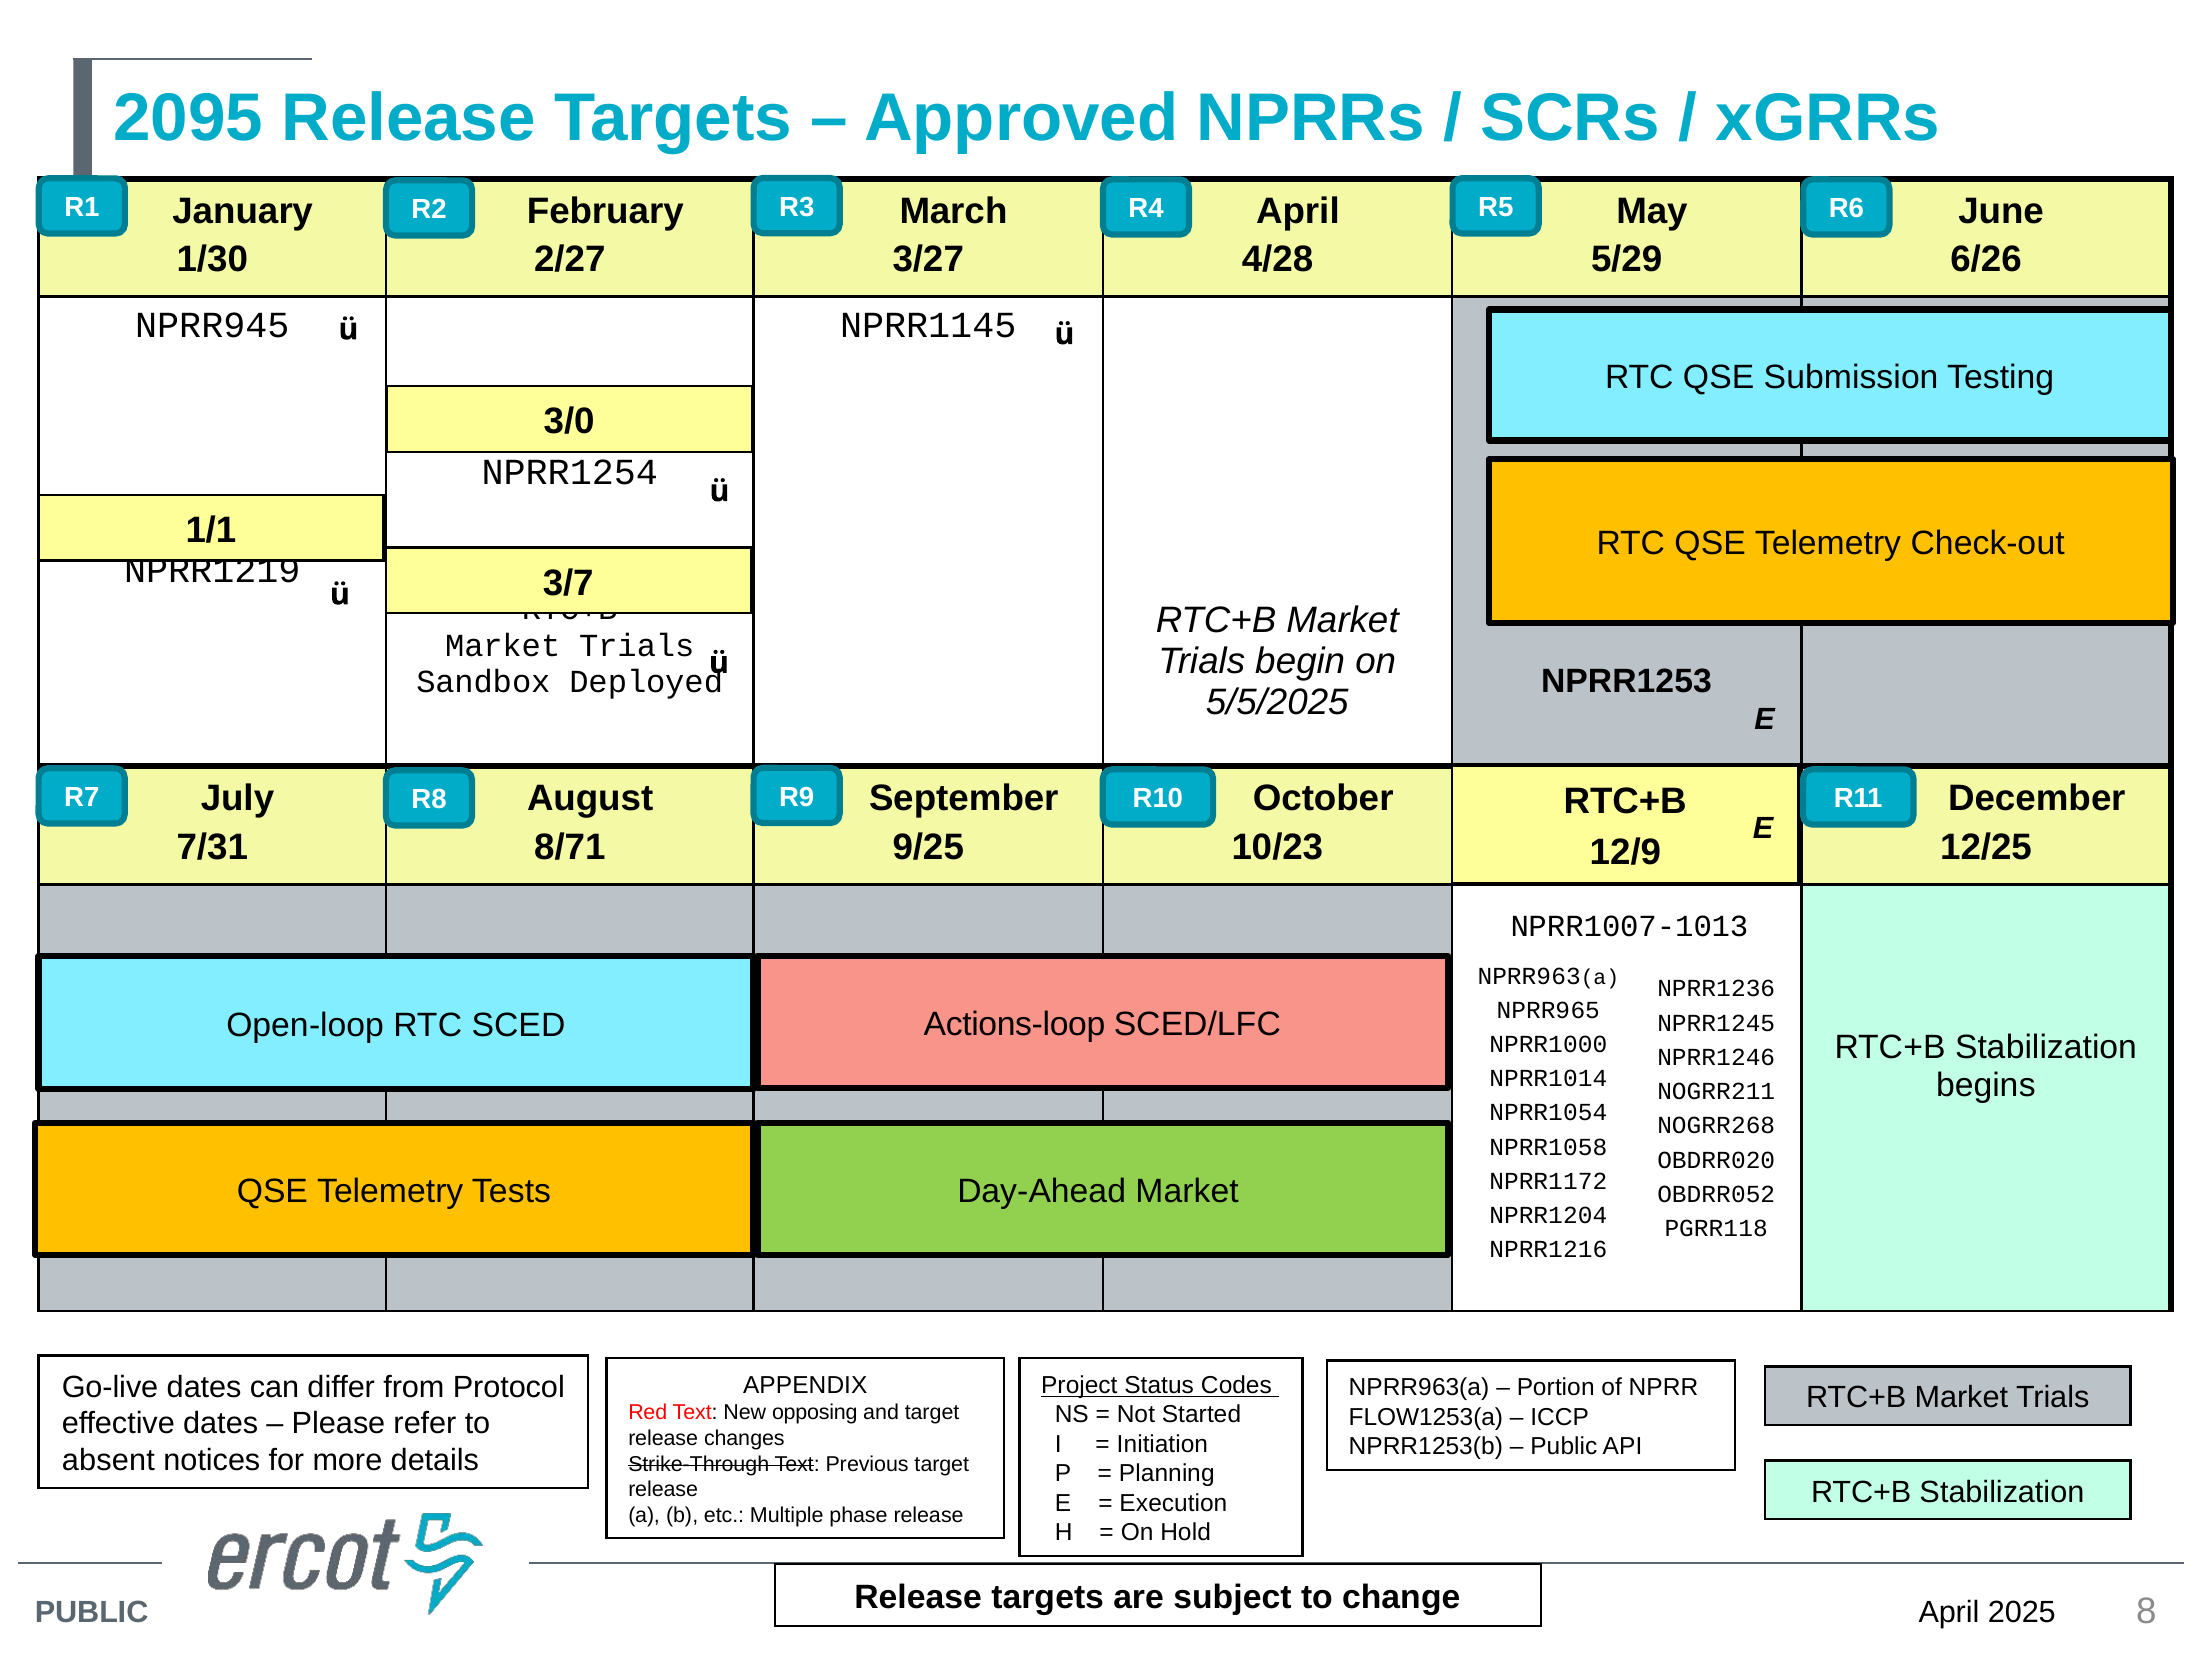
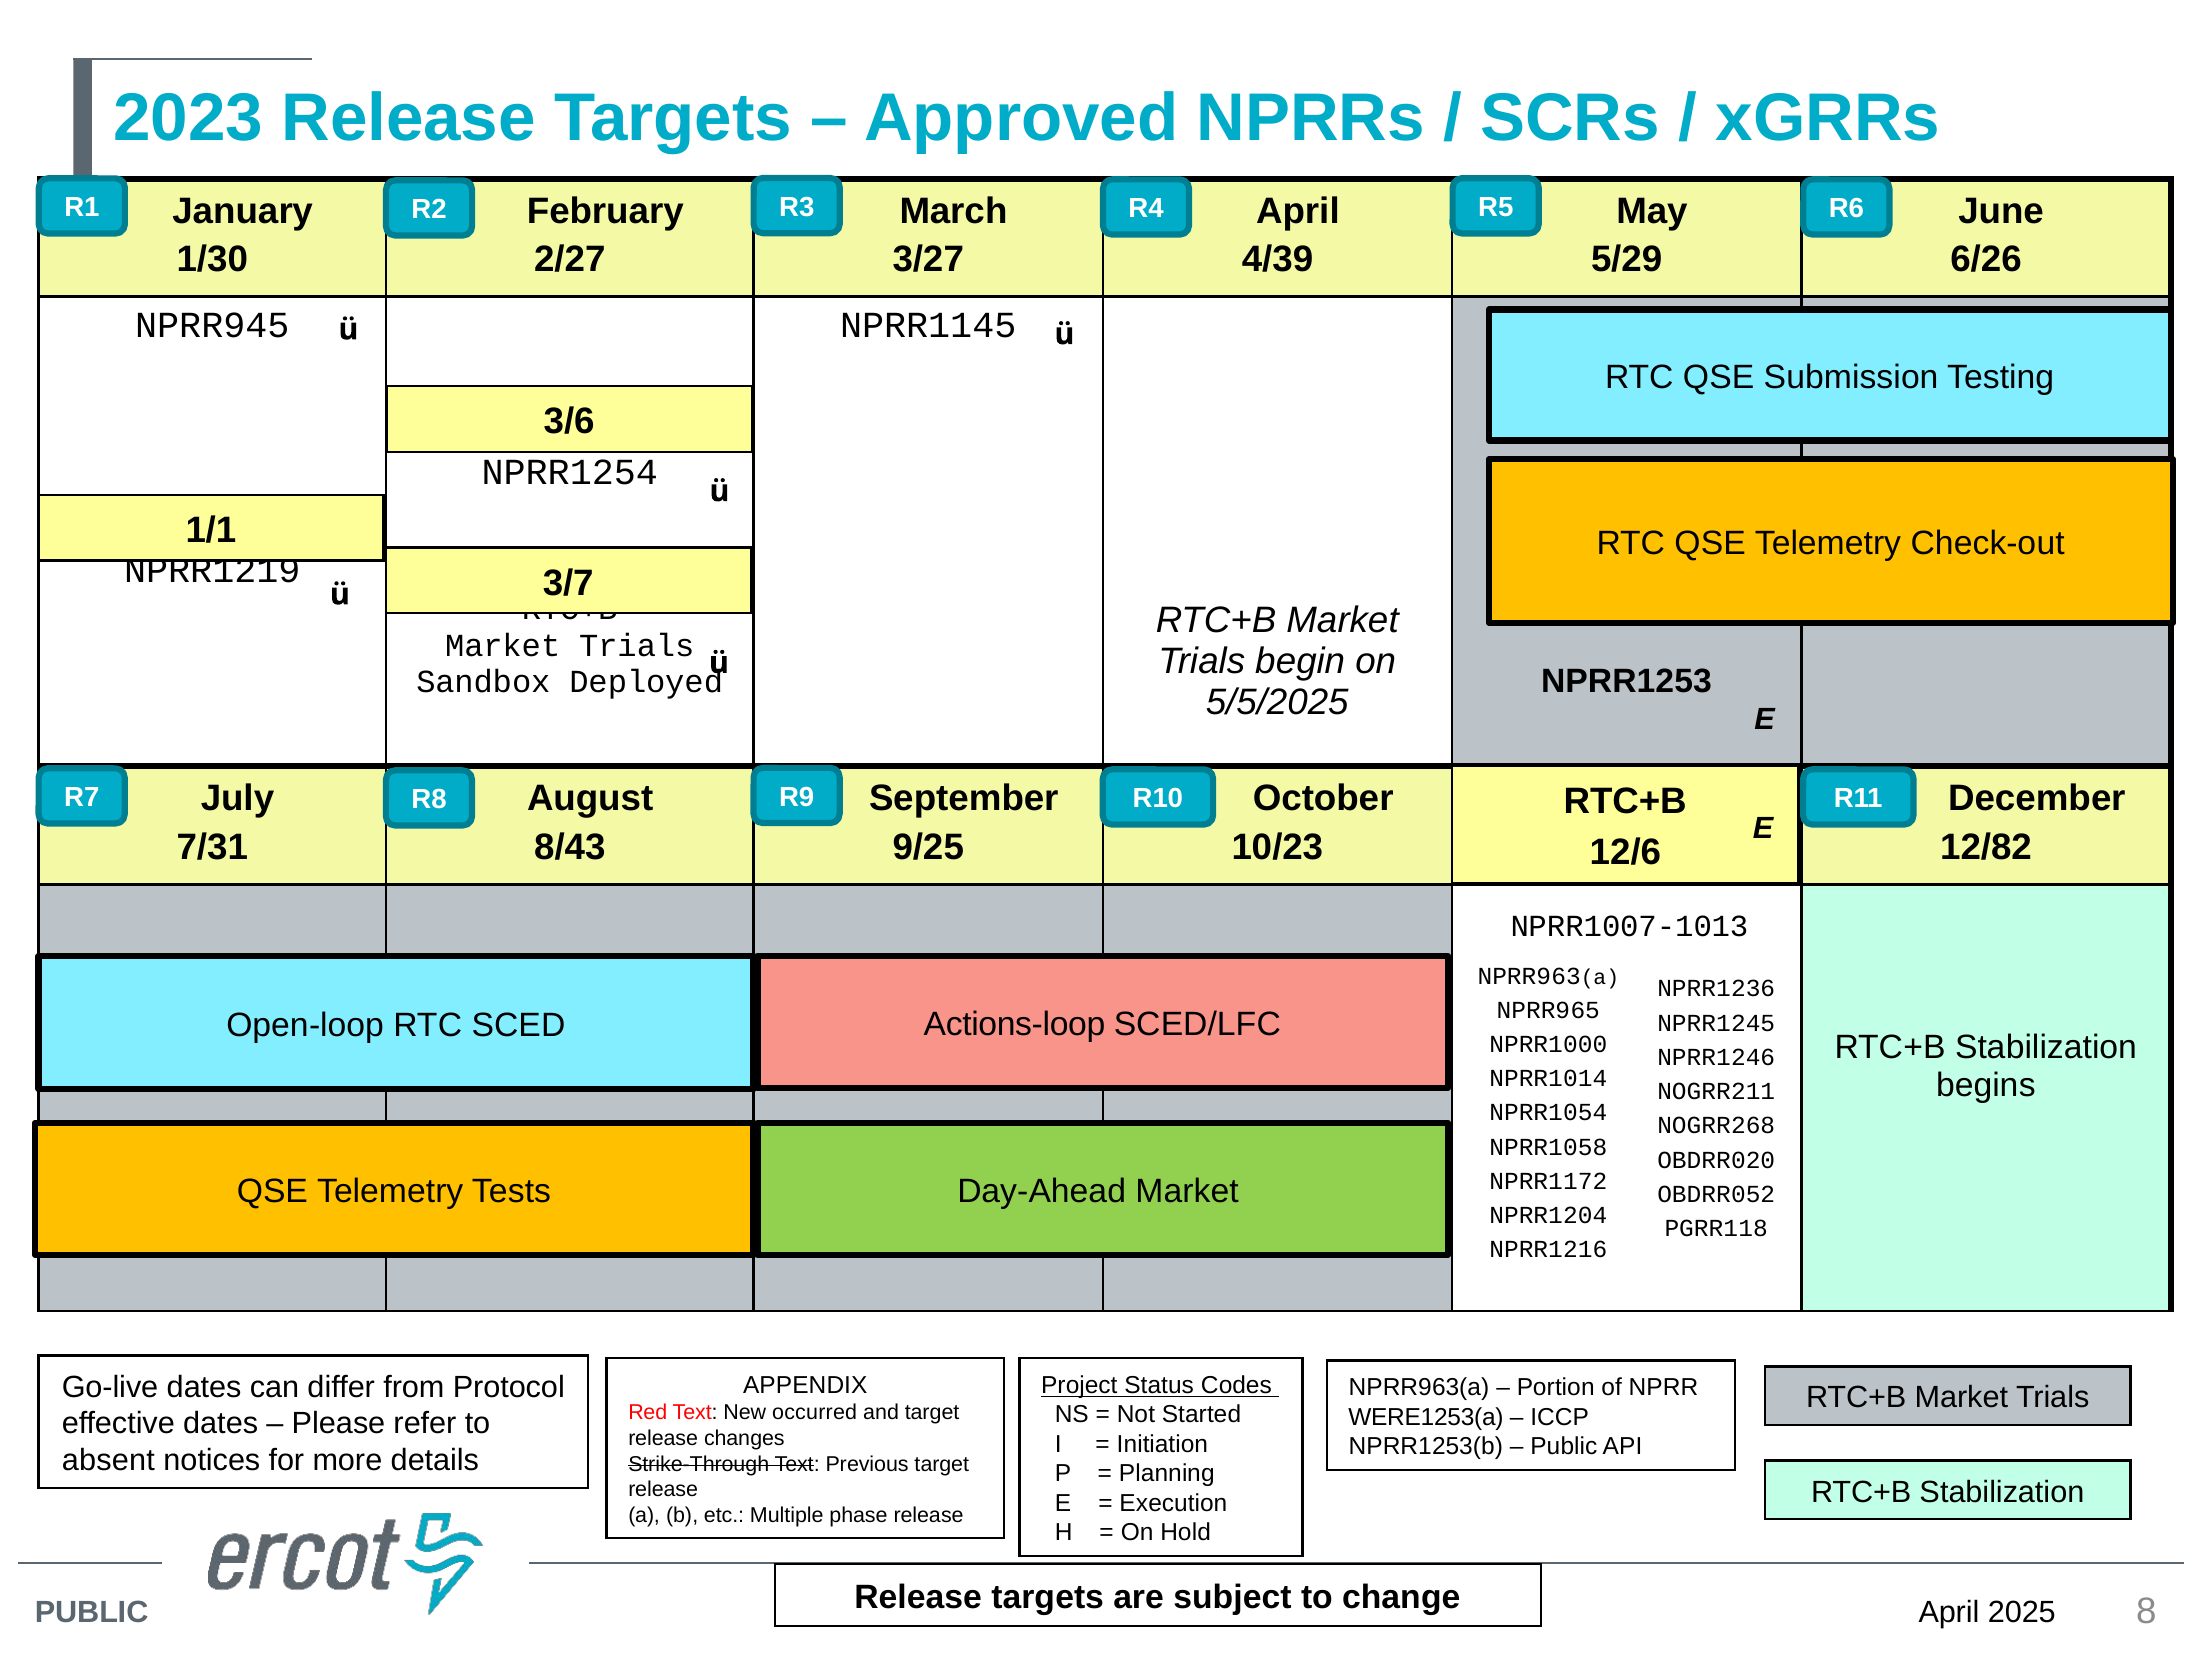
2095: 2095 -> 2023 (188, 119)
4/28: 4/28 -> 4/39 (1277, 259)
3/0: 3/0 -> 3/6 (569, 421)
8/71: 8/71 -> 8/43 (570, 847)
12/25: 12/25 -> 12/82 (1986, 847)
12/9: 12/9 -> 12/6 (1625, 852)
opposing: opposing -> occurred (815, 1412)
FLOW1253(a: FLOW1253(a -> WERE1253(a (1426, 1417)
